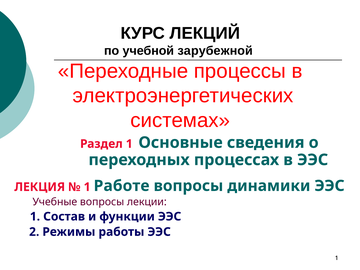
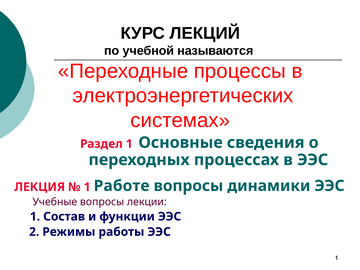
зарубежной: зарубежной -> называются (215, 51)
